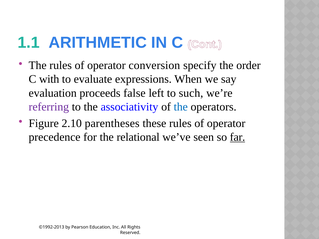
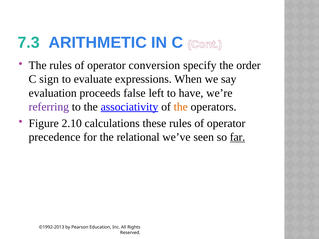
1.1: 1.1 -> 7.3 (29, 43)
with: with -> sign (49, 79)
such: such -> have (191, 93)
associativity underline: none -> present (129, 107)
the colour: blue -> orange (181, 107)
parentheses: parentheses -> calculations (112, 123)
